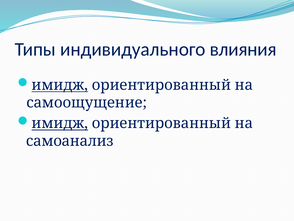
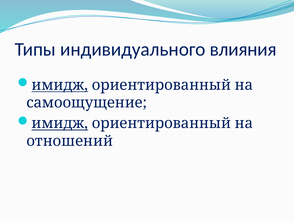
самоанализ: самоанализ -> отношений (70, 141)
